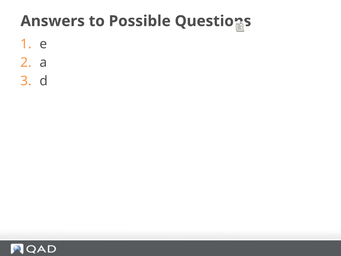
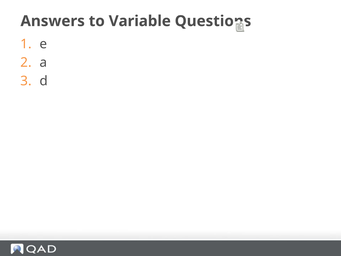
Possible: Possible -> Variable (140, 21)
